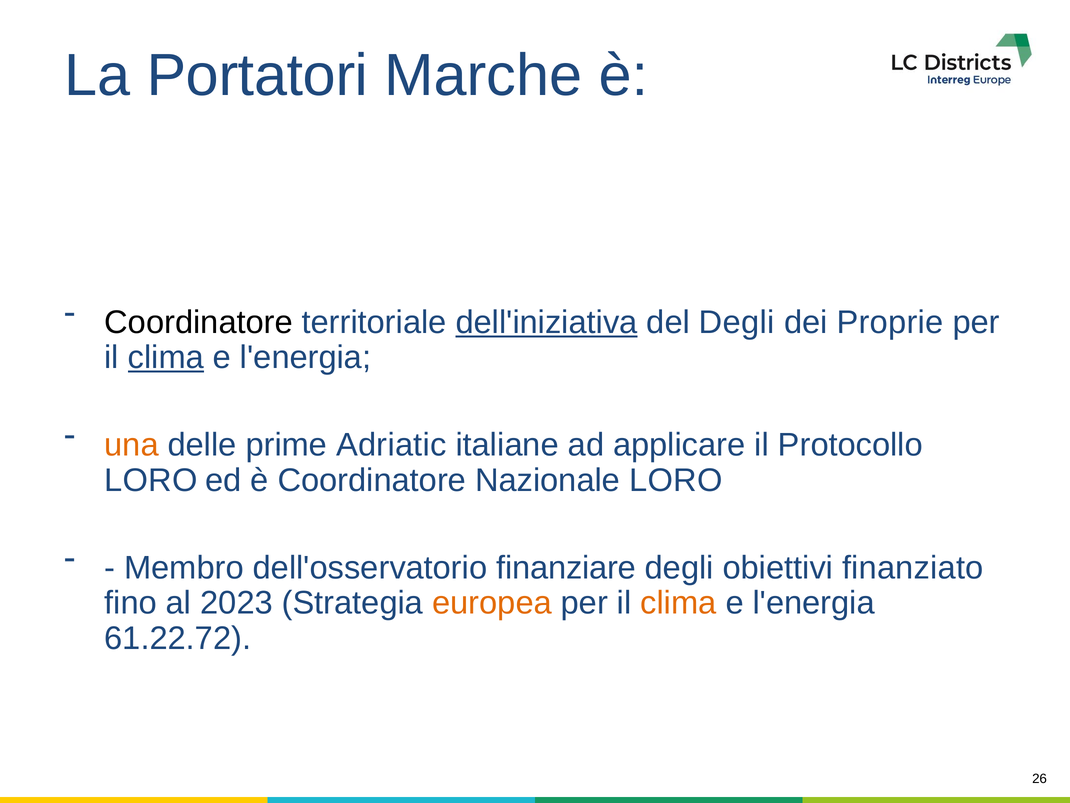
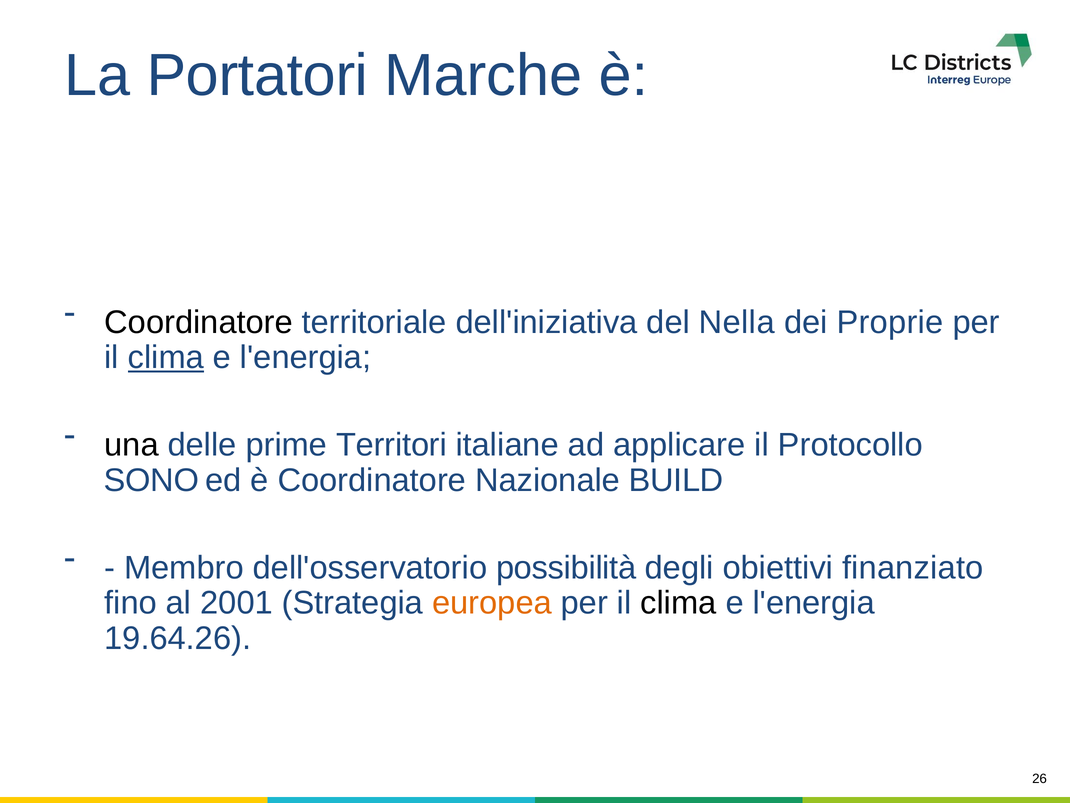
dell'iniziativa underline: present -> none (547, 322)
del Degli: Degli -> Nella (737, 322)
una colour: orange -> black (132, 445)
Adriatic: Adriatic -> Territori (392, 445)
LORO: LORO -> SONO (151, 480)
Nazionale LORO: LORO -> BUILD (676, 480)
finanziare: finanziare -> possibilità (566, 567)
2023: 2023 -> 2001 (237, 603)
clima colour: orange -> black (678, 603)
61.22.72: 61.22.72 -> 19.64.26 (178, 638)
